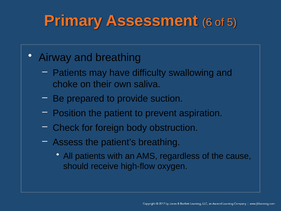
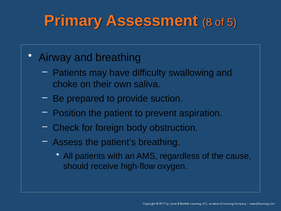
6: 6 -> 8 (207, 22)
